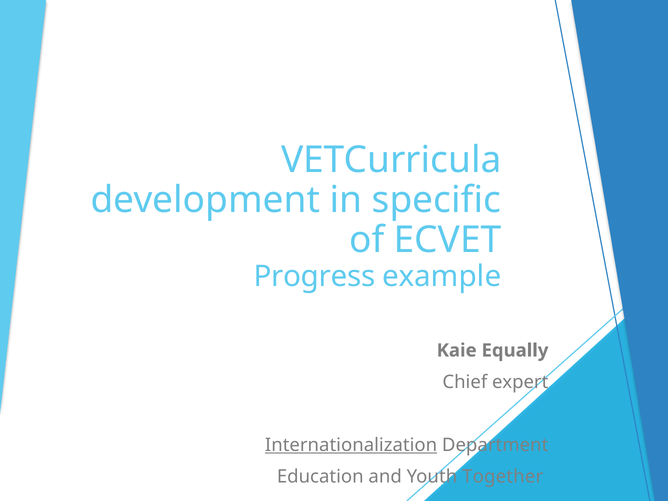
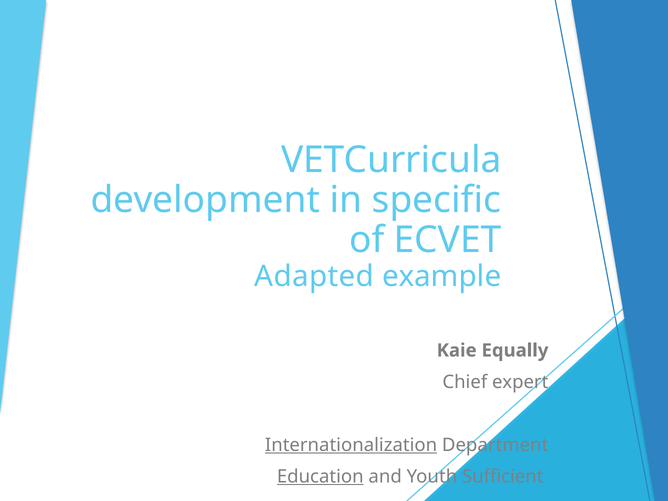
Progress: Progress -> Adapted (314, 276)
Education underline: none -> present (320, 477)
Together: Together -> Sufficient (503, 477)
